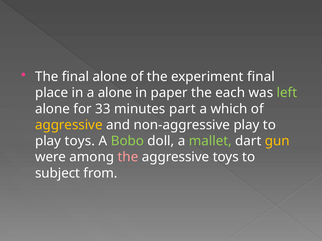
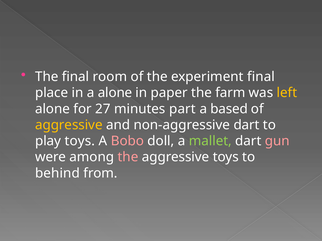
final alone: alone -> room (110, 77)
each: each -> farm (230, 93)
left colour: light green -> yellow (287, 93)
33: 33 -> 27 (103, 109)
which: which -> based (229, 109)
non-aggressive play: play -> dart (247, 125)
Bobo colour: light green -> pink (127, 141)
gun colour: yellow -> pink (277, 141)
subject: subject -> behind (57, 173)
